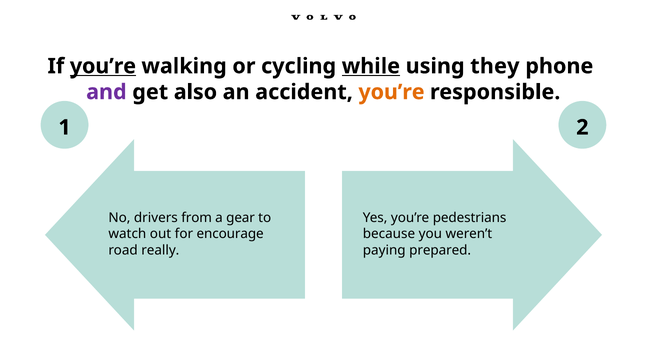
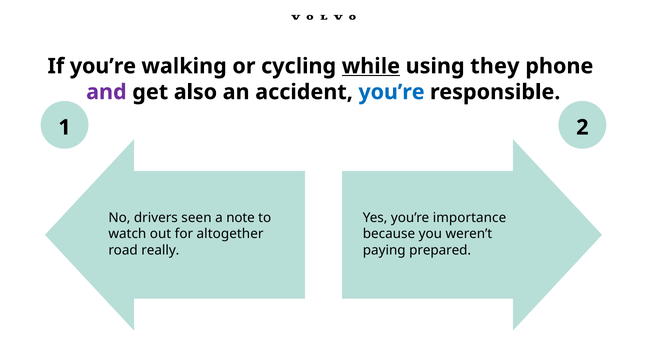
you’re underline: present -> none (103, 66)
you’re colour: orange -> blue (392, 92)
from: from -> seen (196, 218)
gear: gear -> note (241, 218)
pedestrians: pedestrians -> importance (470, 218)
encourage: encourage -> altogether (230, 234)
